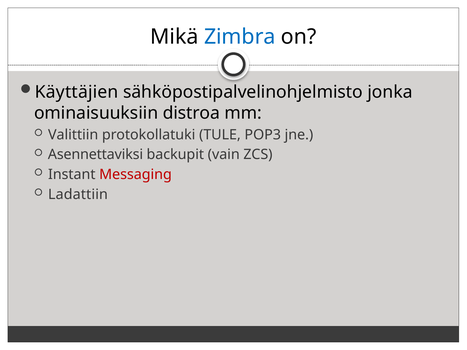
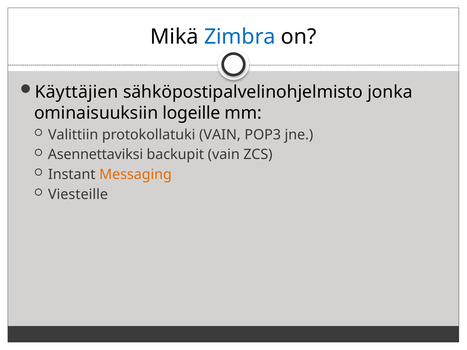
distroa: distroa -> logeille (191, 113)
protokollatuki TULE: TULE -> VAIN (220, 135)
Messaging colour: red -> orange (136, 175)
Ladattiin: Ladattiin -> Viesteille (78, 195)
